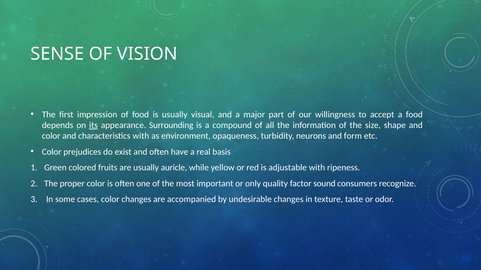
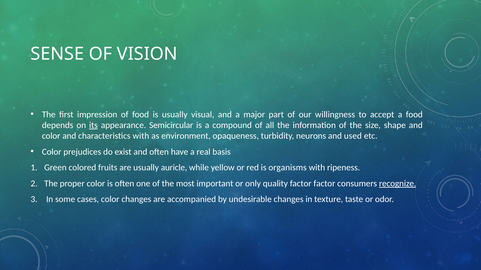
Surrounding: Surrounding -> Semicircular (171, 125)
form: form -> used (353, 136)
adjustable: adjustable -> organisms (288, 168)
factor sound: sound -> factor (324, 184)
recognize underline: none -> present (398, 184)
